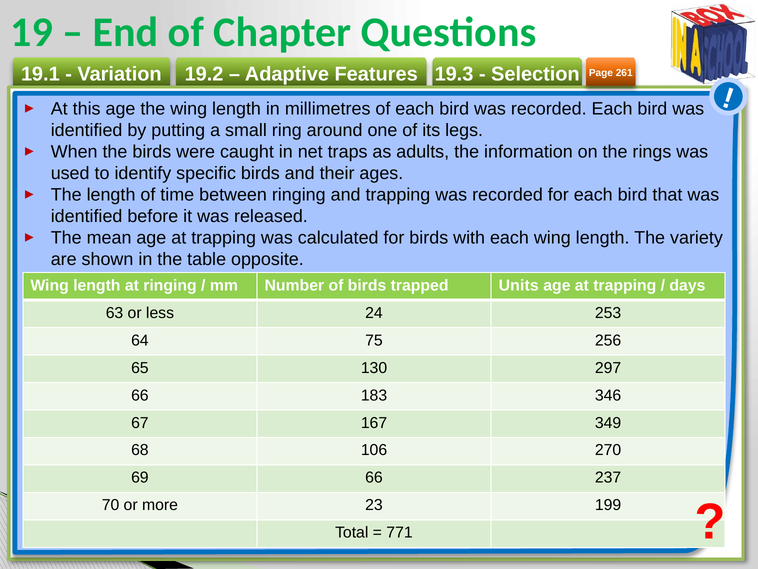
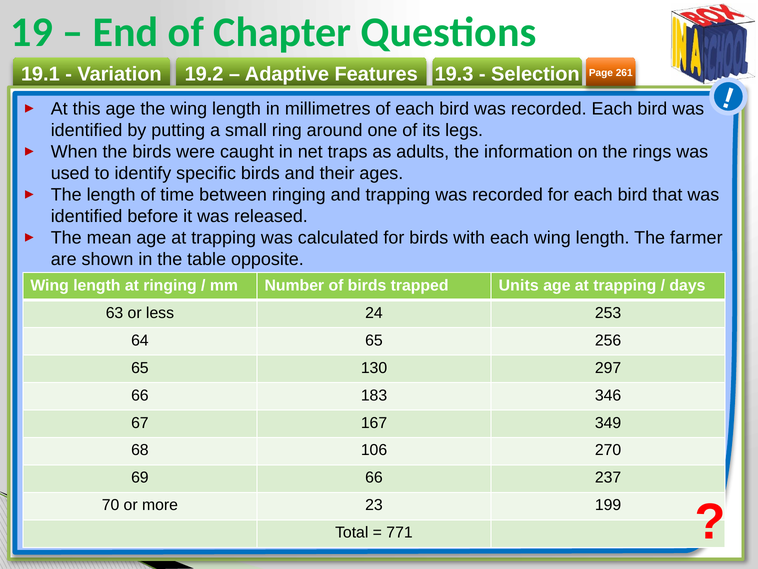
variety: variety -> farmer (696, 238)
64 75: 75 -> 65 (374, 340)
